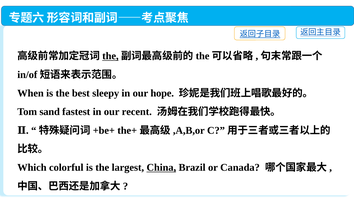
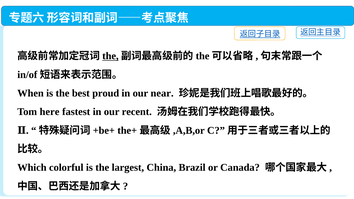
sleepy: sleepy -> proud (106, 93)
hope: hope -> near (162, 93)
sand: sand -> here (50, 112)
China underline: present -> none (161, 168)
